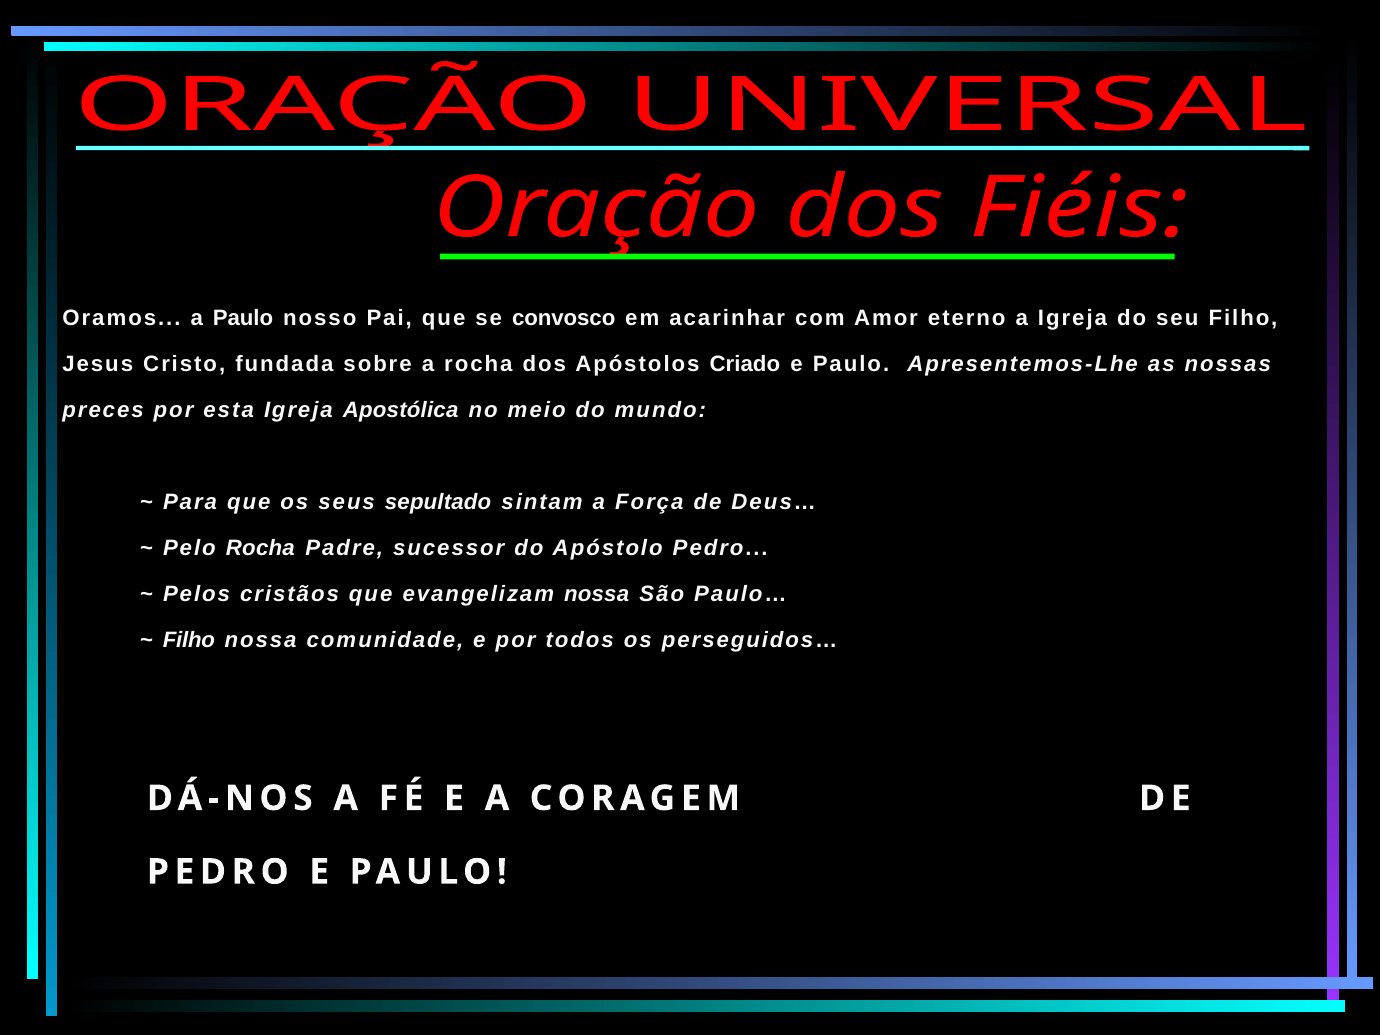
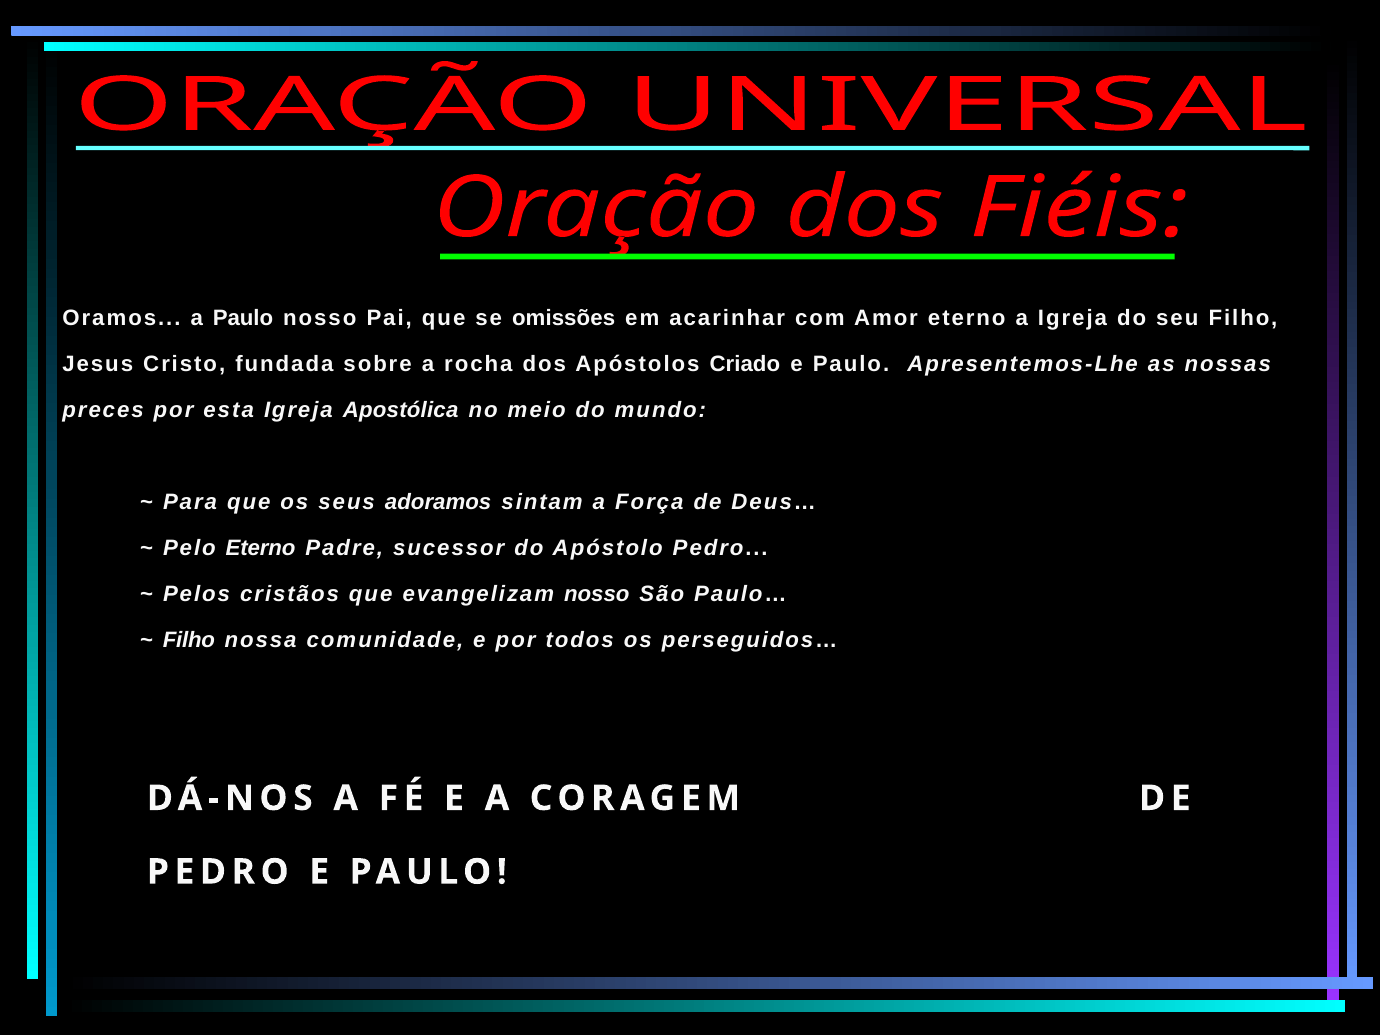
convosco: convosco -> omissões (564, 318)
sepultado: sepultado -> adoramos (438, 502)
Pelo Rocha: Rocha -> Eterno (261, 548)
evangelizam nossa: nossa -> nosso (597, 594)
